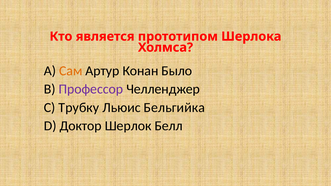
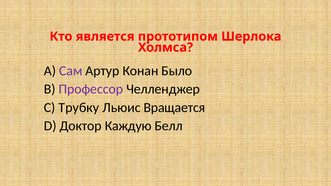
Сам colour: orange -> purple (71, 71)
Бельгийка: Бельгийка -> Вращается (174, 108)
Шерлок: Шерлок -> Каждую (128, 126)
